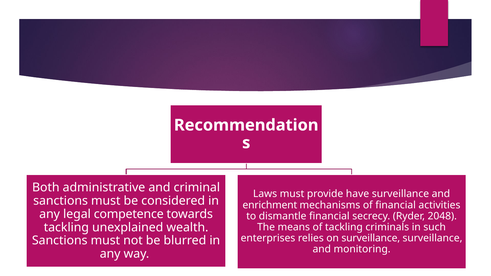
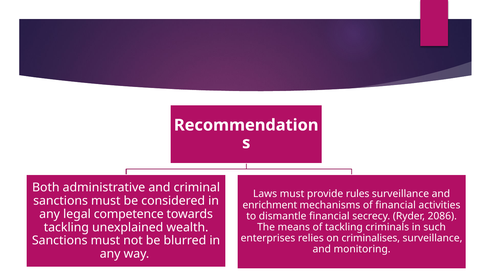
have: have -> rules (358, 194)
2048: 2048 -> 2086 (442, 216)
on surveillance: surveillance -> criminalises (371, 238)
